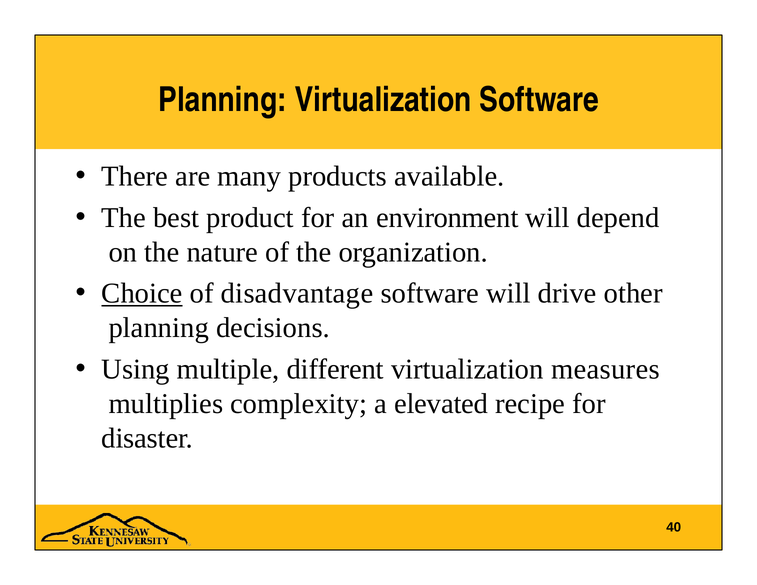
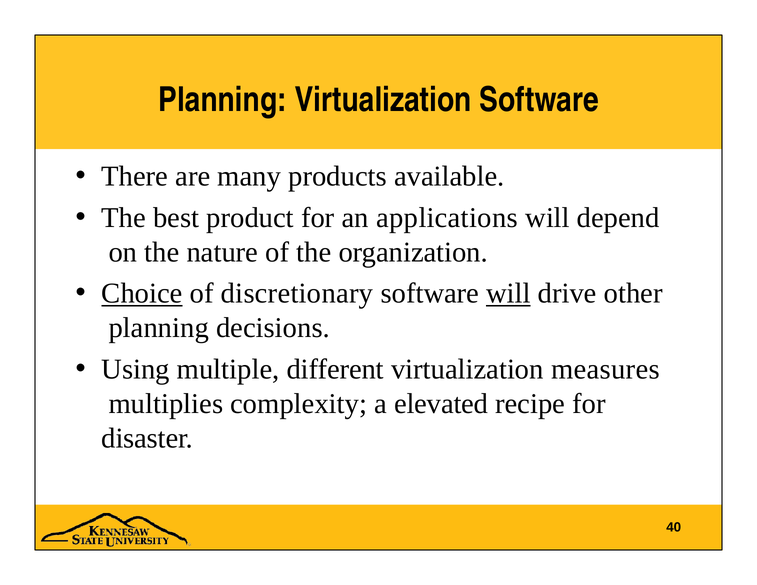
environment: environment -> applications (447, 218)
disadvantage: disadvantage -> discretionary (297, 294)
will underline: none -> present (508, 294)
